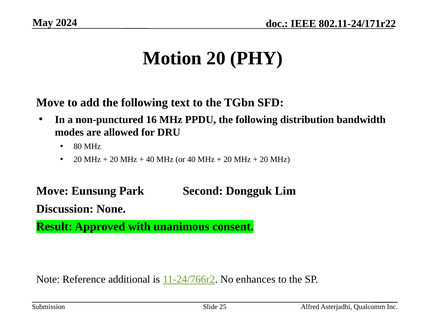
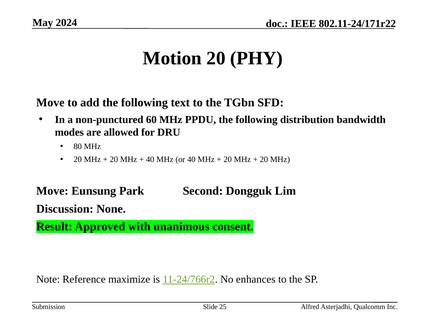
16: 16 -> 60 (151, 119)
additional: additional -> maximize (129, 279)
